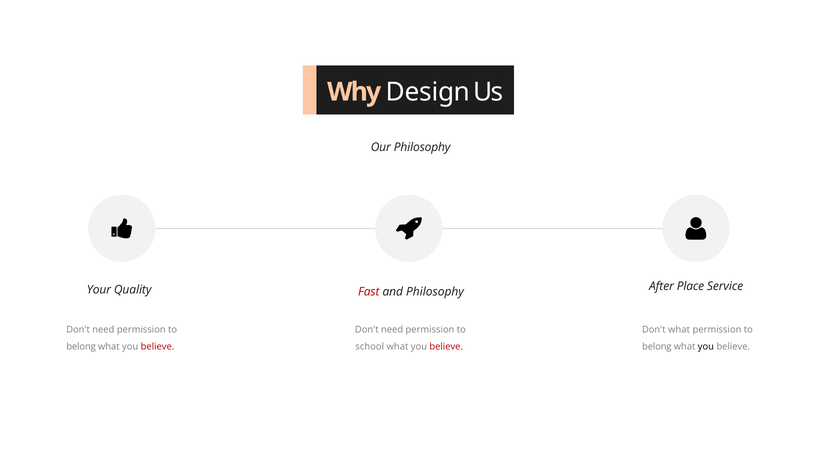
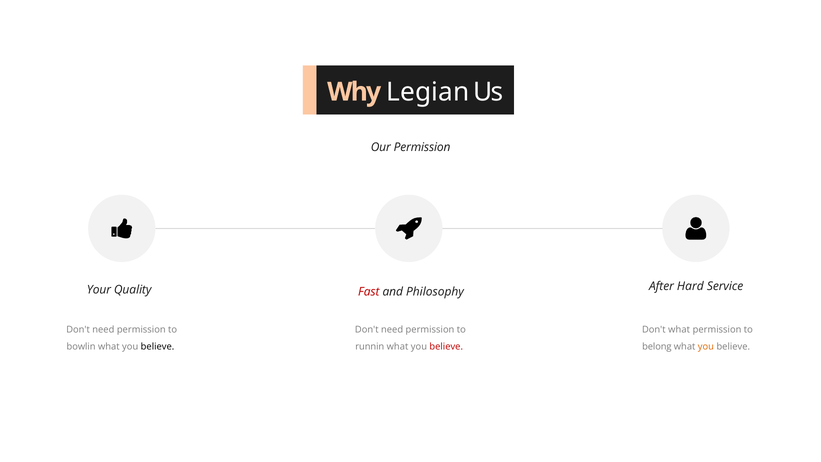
Design: Design -> Legian (428, 92)
Our Philosophy: Philosophy -> Permission (422, 147)
Place: Place -> Hard (690, 286)
belong: belong -> bowlin (81, 347)
believe colour: red -> black (158, 347)
school: school -> runnin (370, 347)
you colour: black -> orange (706, 347)
